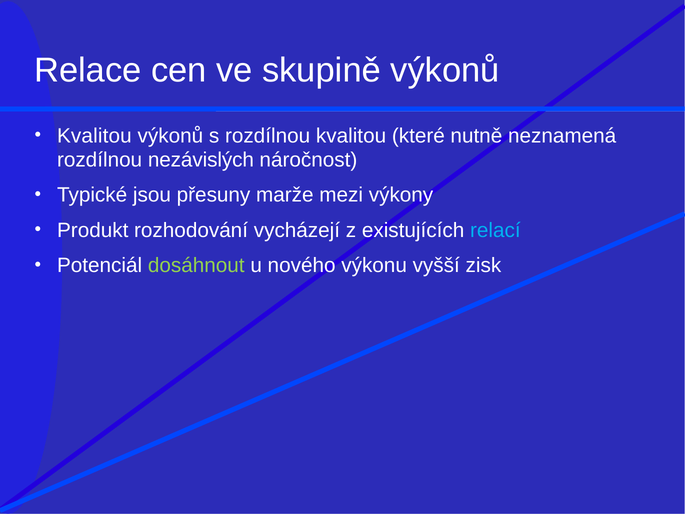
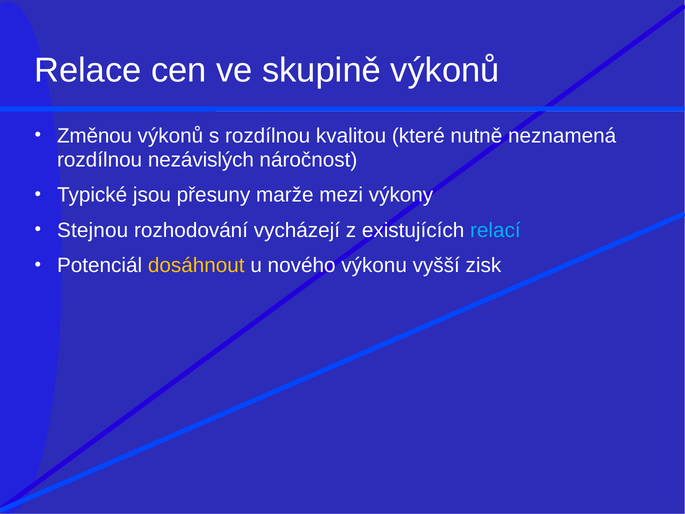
Kvalitou: Kvalitou -> Změnou (95, 136)
Produkt: Produkt -> Stejnou (93, 230)
dosáhnout colour: light green -> yellow (196, 265)
